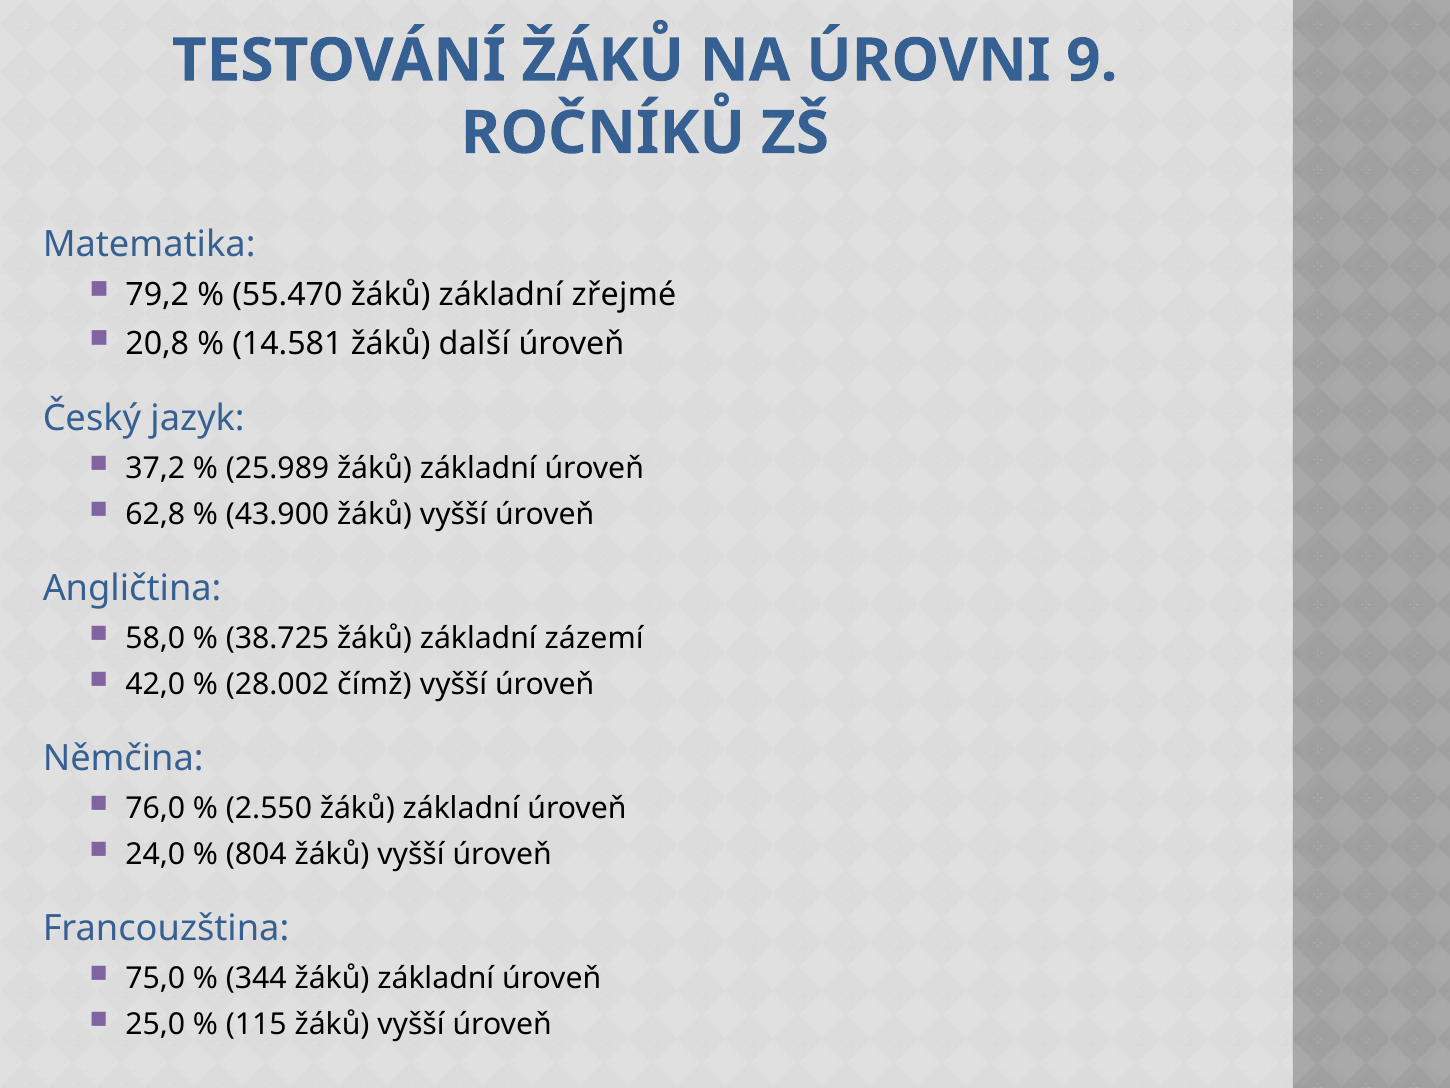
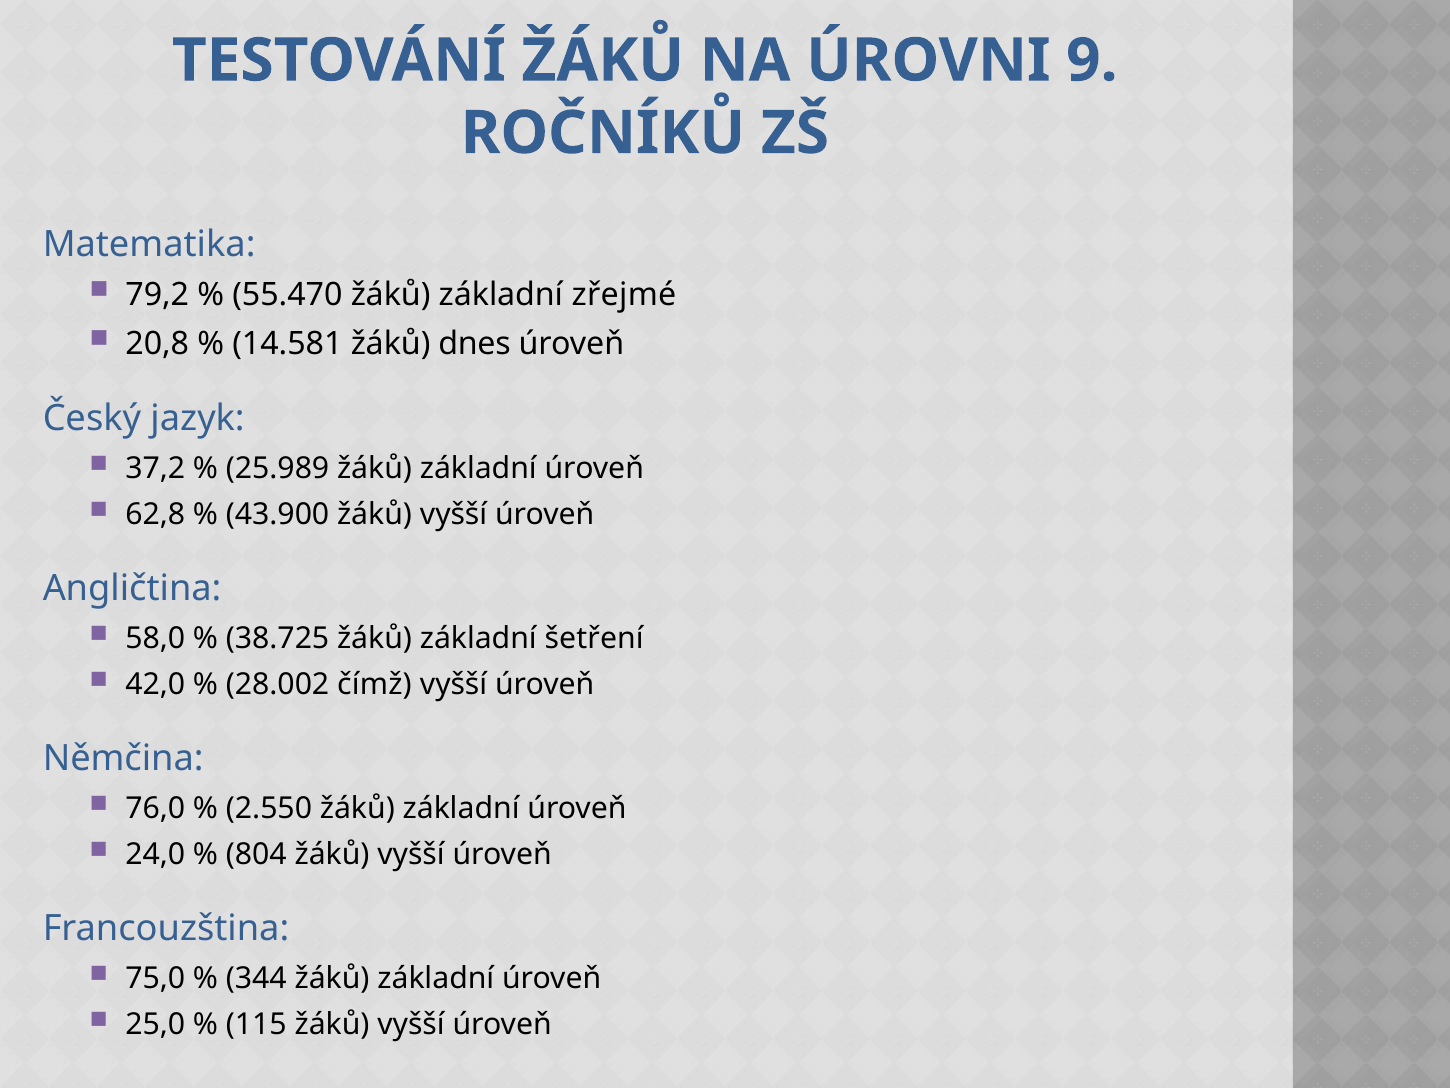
další: další -> dnes (475, 344)
zázemí: zázemí -> šetření (594, 638)
